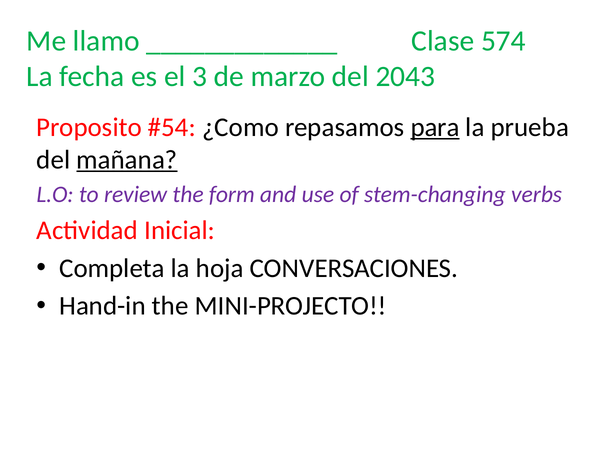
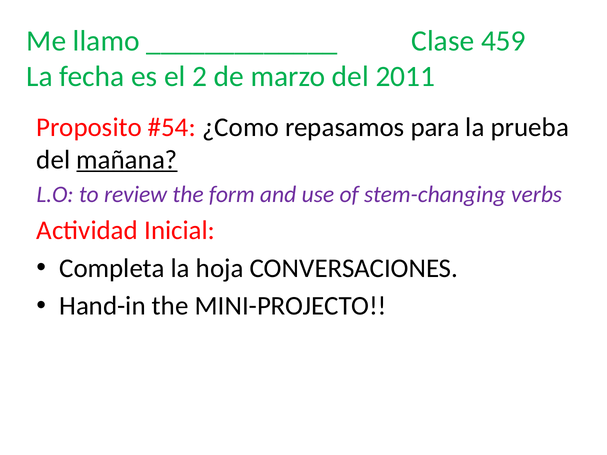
574: 574 -> 459 (503, 41)
3: 3 -> 2 (200, 76)
2043: 2043 -> 2011 (405, 76)
para underline: present -> none (435, 127)
